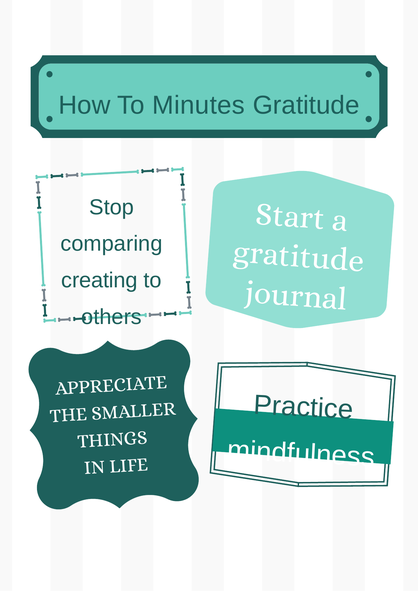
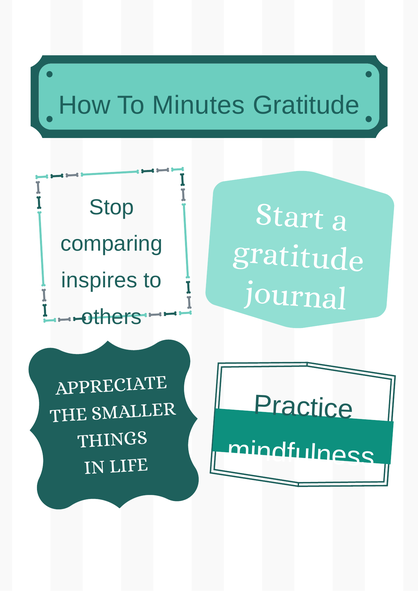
creating: creating -> inspires (99, 281)
